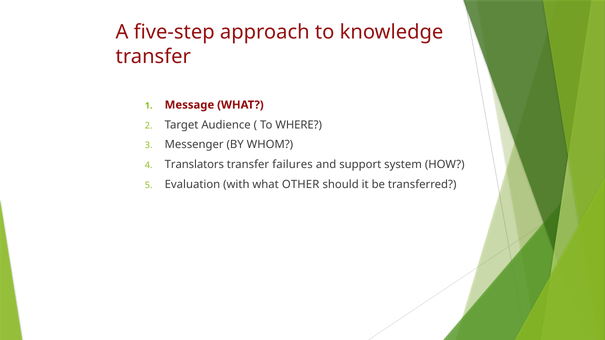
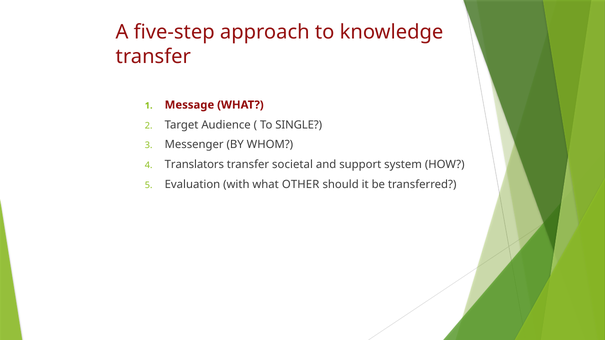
WHERE: WHERE -> SINGLE (299, 125)
failures: failures -> societal (293, 165)
